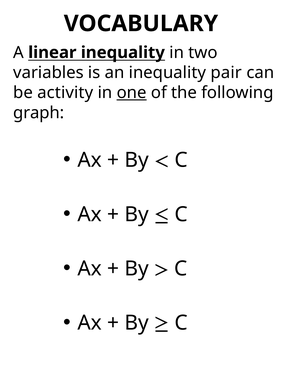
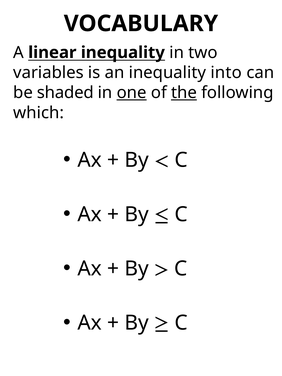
pair: pair -> into (226, 73)
activity: activity -> shaded (65, 93)
the underline: none -> present (184, 93)
graph: graph -> which (39, 113)
